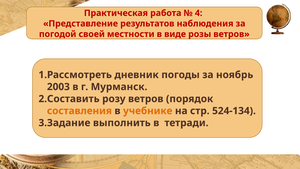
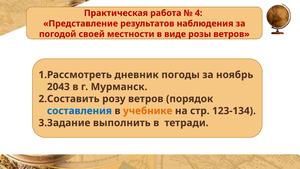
2003: 2003 -> 2043 (58, 87)
составления colour: orange -> blue (79, 111)
524-134: 524-134 -> 123-134 (234, 111)
